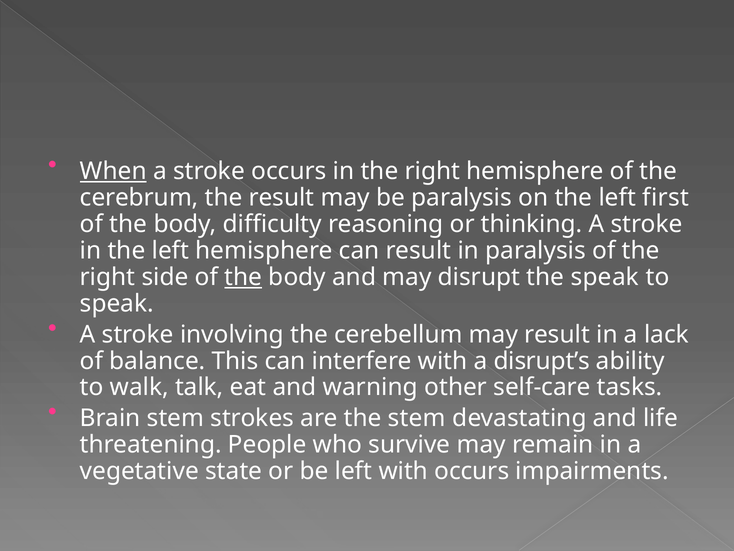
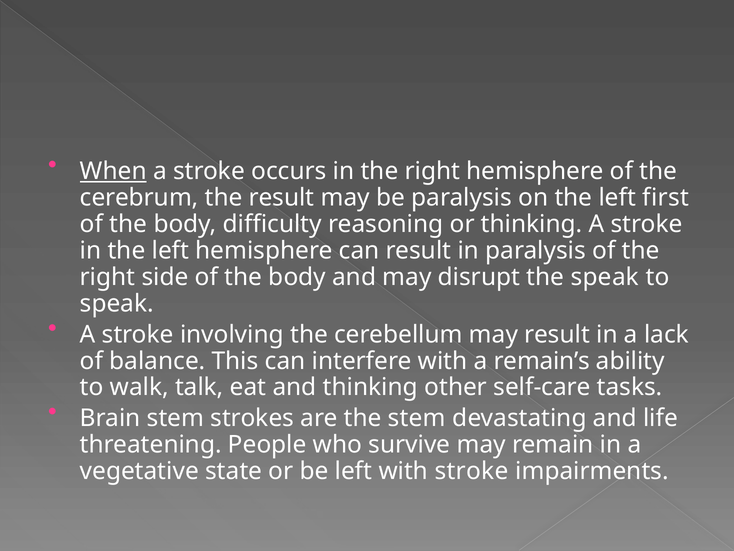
the underline: present -> none (243, 277)
disrupt’s: disrupt’s -> remain’s (542, 361)
and warning: warning -> thinking (370, 387)
with occurs: occurs -> stroke (472, 471)
